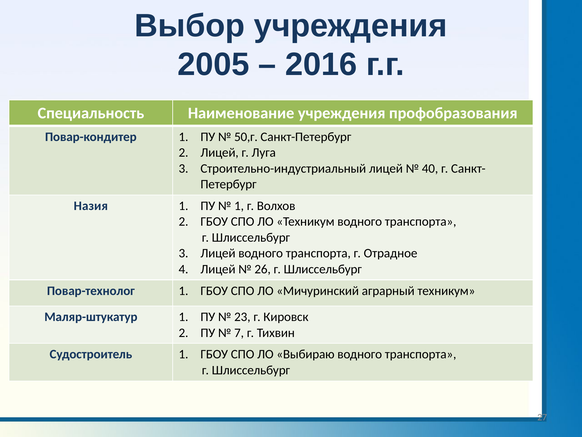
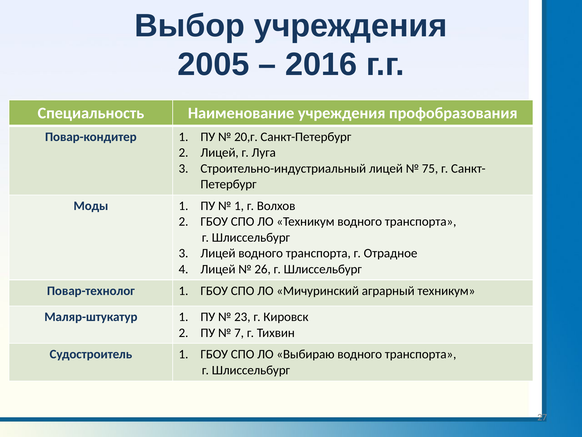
50,г: 50,г -> 20,г (246, 137)
40: 40 -> 75 (430, 168)
Назия: Назия -> Моды (91, 206)
